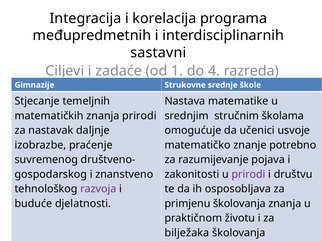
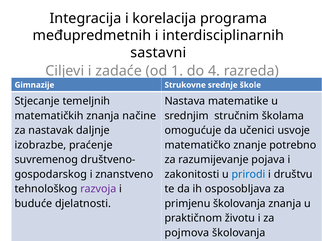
znanja prirodi: prirodi -> načine (139, 116)
prirodi colour: purple -> blue (249, 175)
bilježaka: bilježaka -> pojmova (187, 233)
